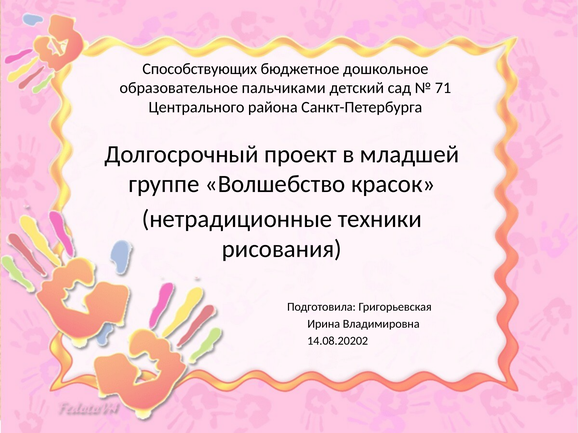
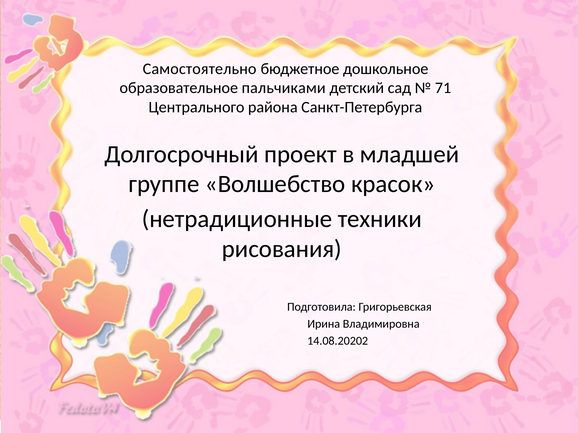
Способствующих: Способствующих -> Самостоятельно (200, 69)
